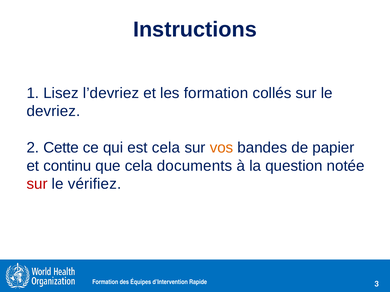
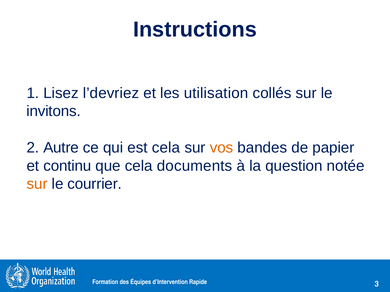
les formation: formation -> utilisation (216, 93)
devriez: devriez -> invitons (54, 111)
Cette: Cette -> Autre (61, 148)
sur colour: red -> orange (37, 184)
vérifiez: vérifiez -> courrier (95, 184)
